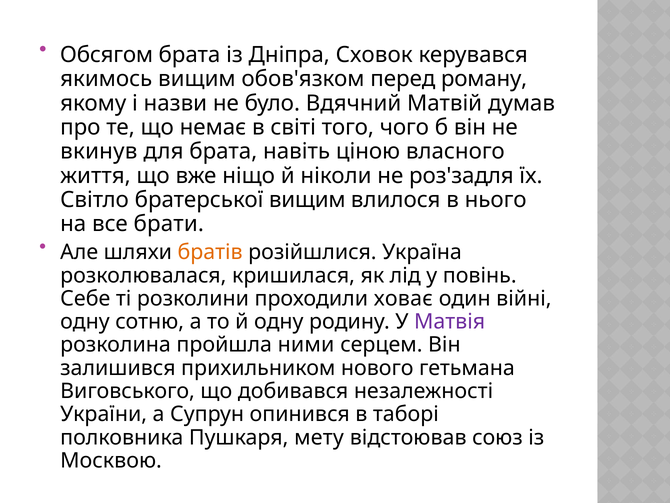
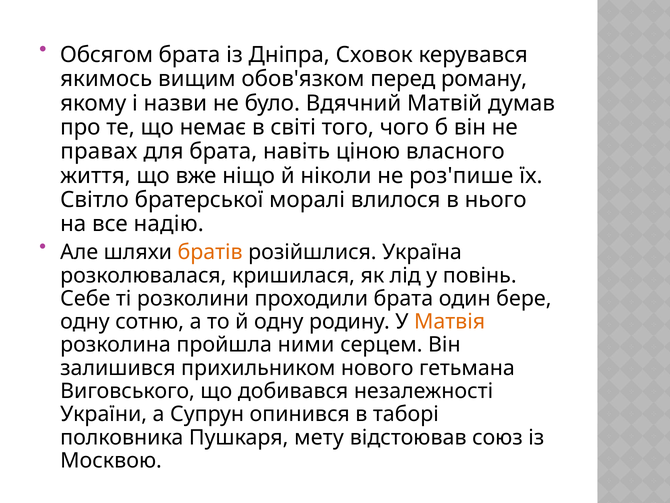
вкинув: вкинув -> правах (99, 151)
роз'задля: роз'задля -> роз'пише (461, 175)
братерської вищим: вищим -> моралі (307, 200)
брати: брати -> надію (169, 224)
проходили ховає: ховає -> брата (403, 298)
війні: війні -> бере (524, 298)
Матвія colour: purple -> orange (450, 321)
